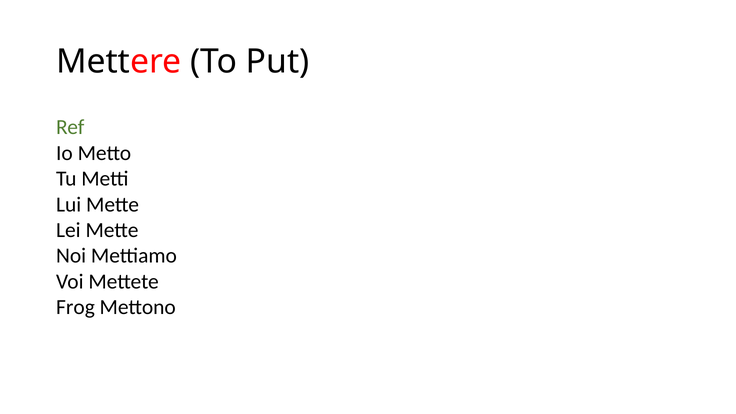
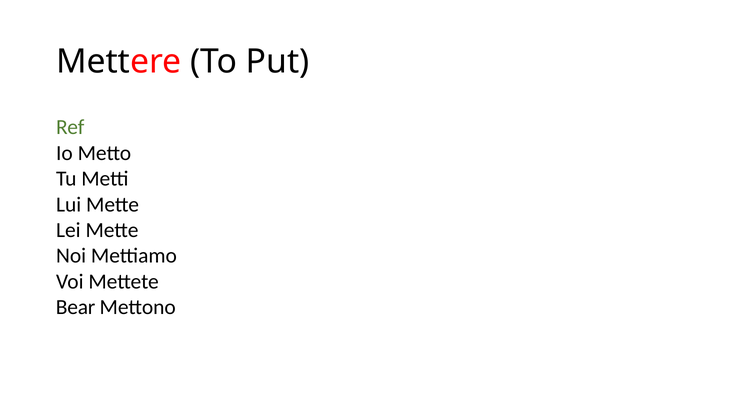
Frog: Frog -> Bear (76, 307)
